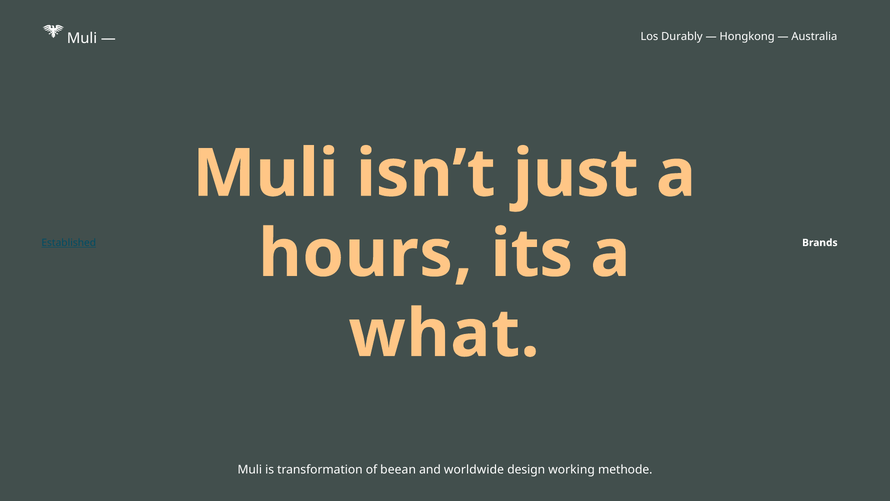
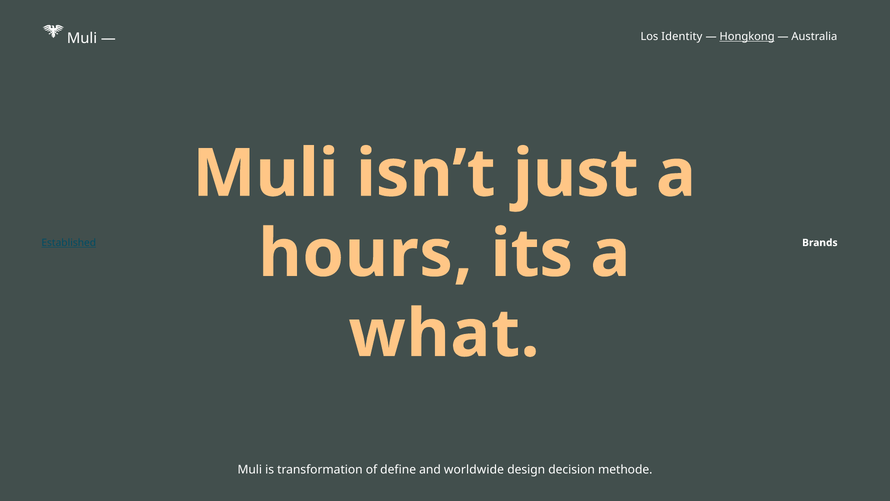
Durably: Durably -> Identity (682, 37)
Hongkong underline: none -> present (747, 37)
beean: beean -> define (398, 469)
working: working -> decision (572, 469)
